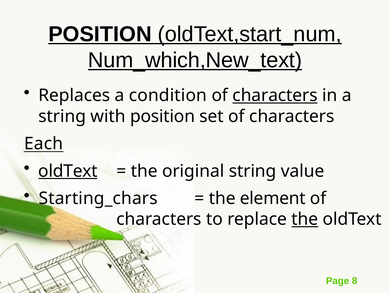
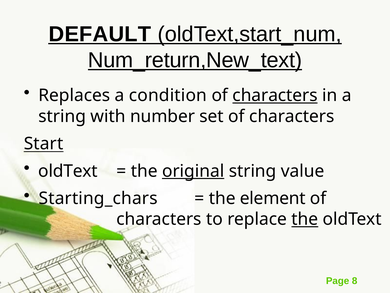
POSITION: POSITION -> DEFAULT (100, 34)
Num_which,New_text: Num_which,New_text -> Num_return,New_text (195, 60)
with position: position -> number (162, 116)
Each: Each -> Start (44, 143)
oldText underline: present -> none (68, 171)
original underline: none -> present (193, 171)
